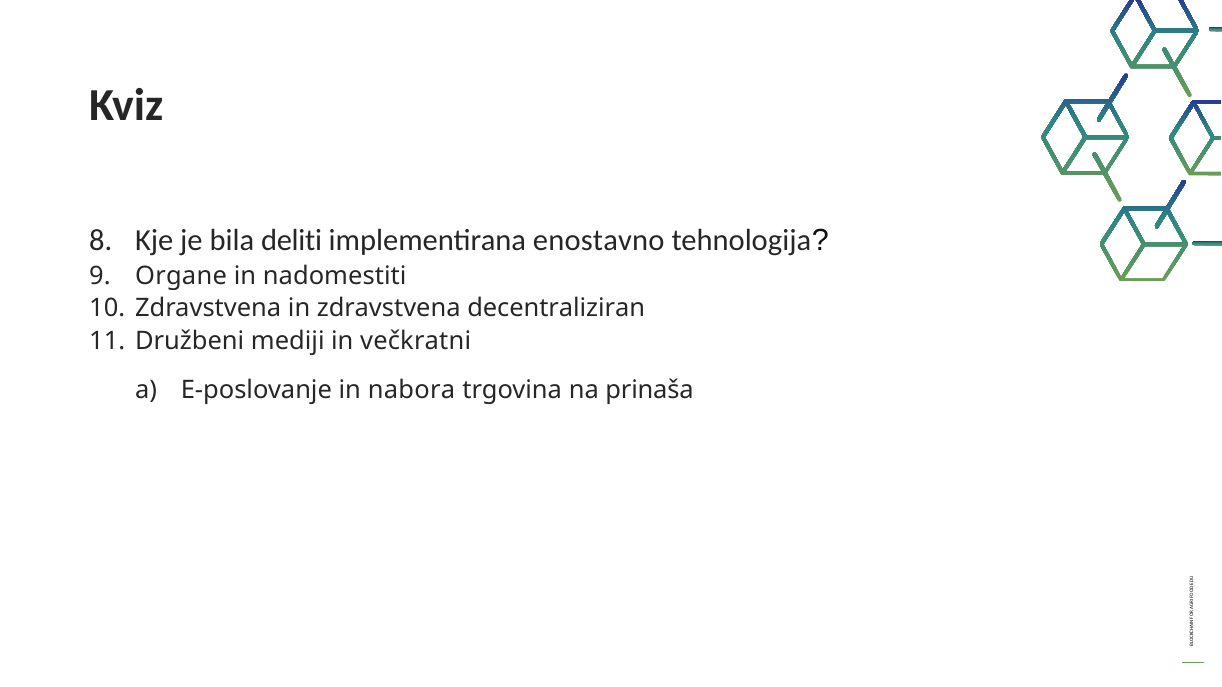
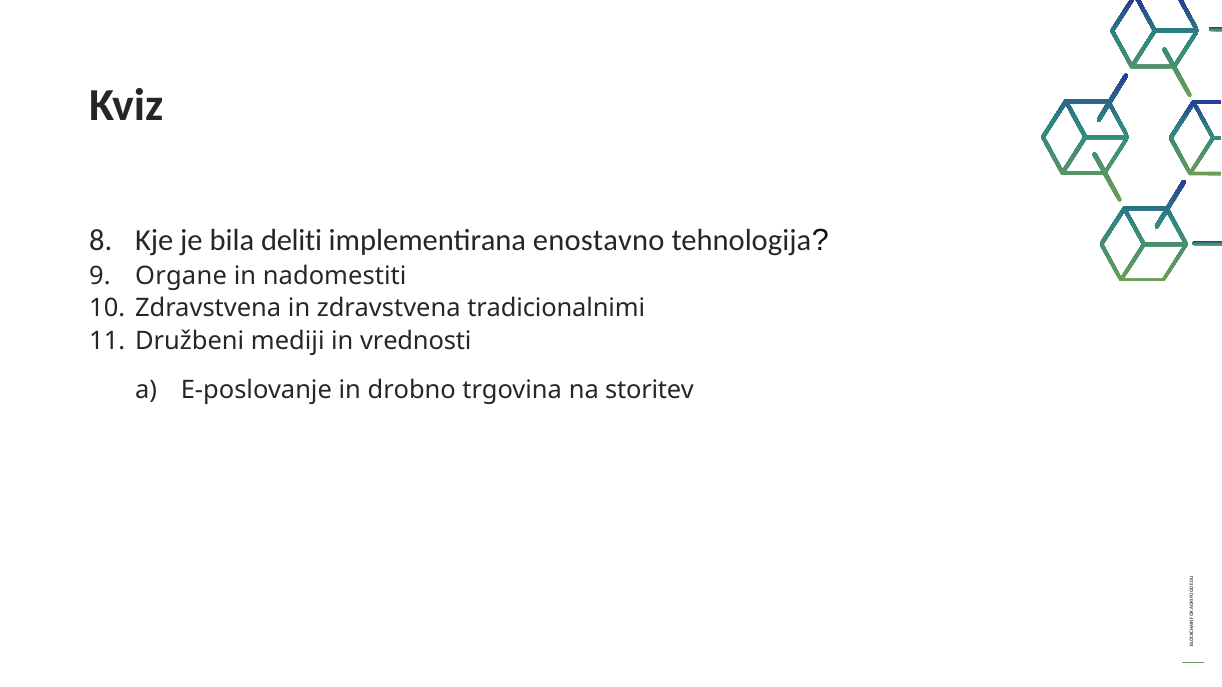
decentraliziran: decentraliziran -> tradicionalnimi (556, 309)
večkratni: večkratni -> vrednosti (416, 341)
nabora: nabora -> drobno (412, 390)
prinaša: prinaša -> storitev (650, 390)
